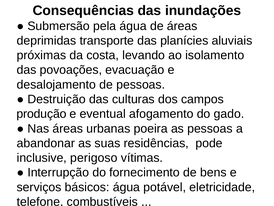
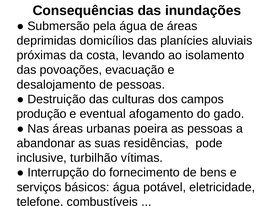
transporte: transporte -> domicílios (107, 41)
perigoso: perigoso -> turbilhão (94, 158)
